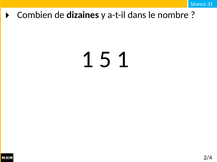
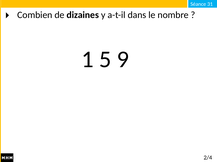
5 1: 1 -> 9 (123, 60)
